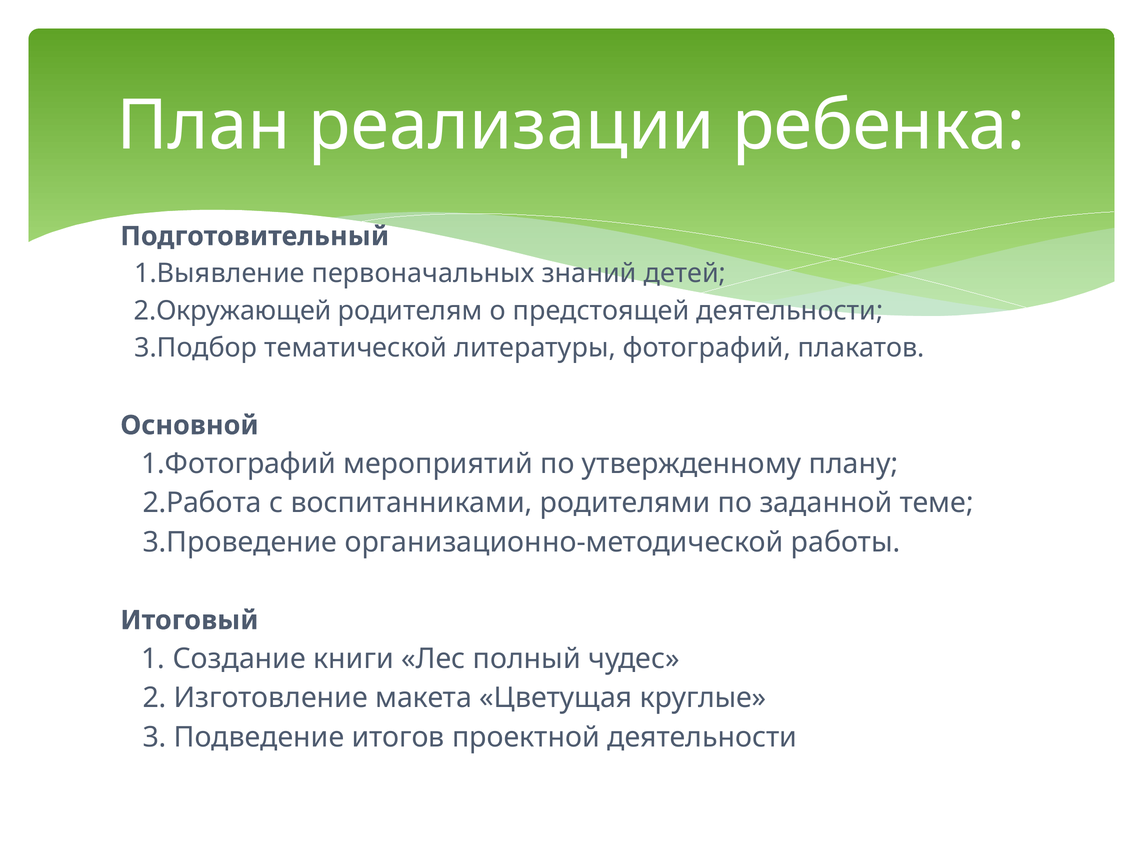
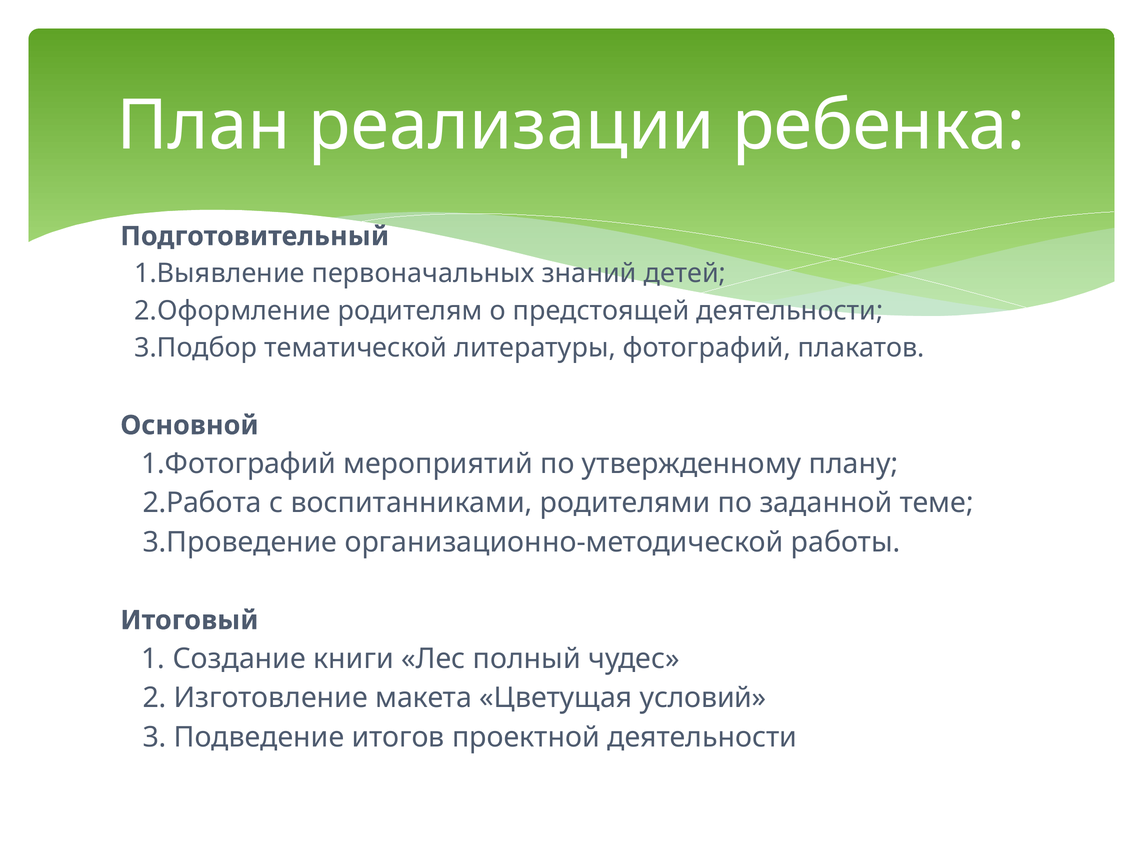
2.Окружающей: 2.Окружающей -> 2.Оформление (232, 310)
круглые: круглые -> условий (703, 698)
